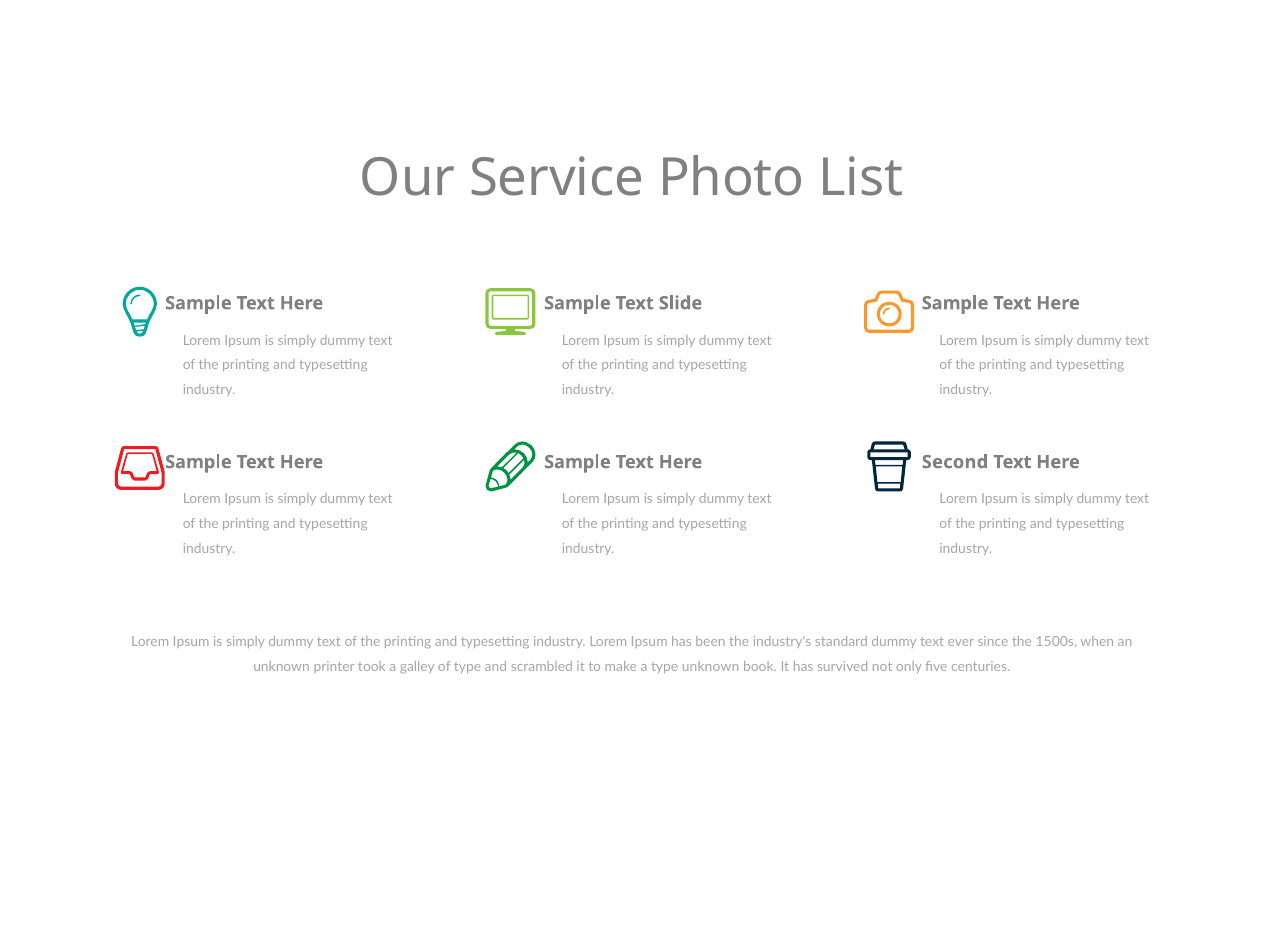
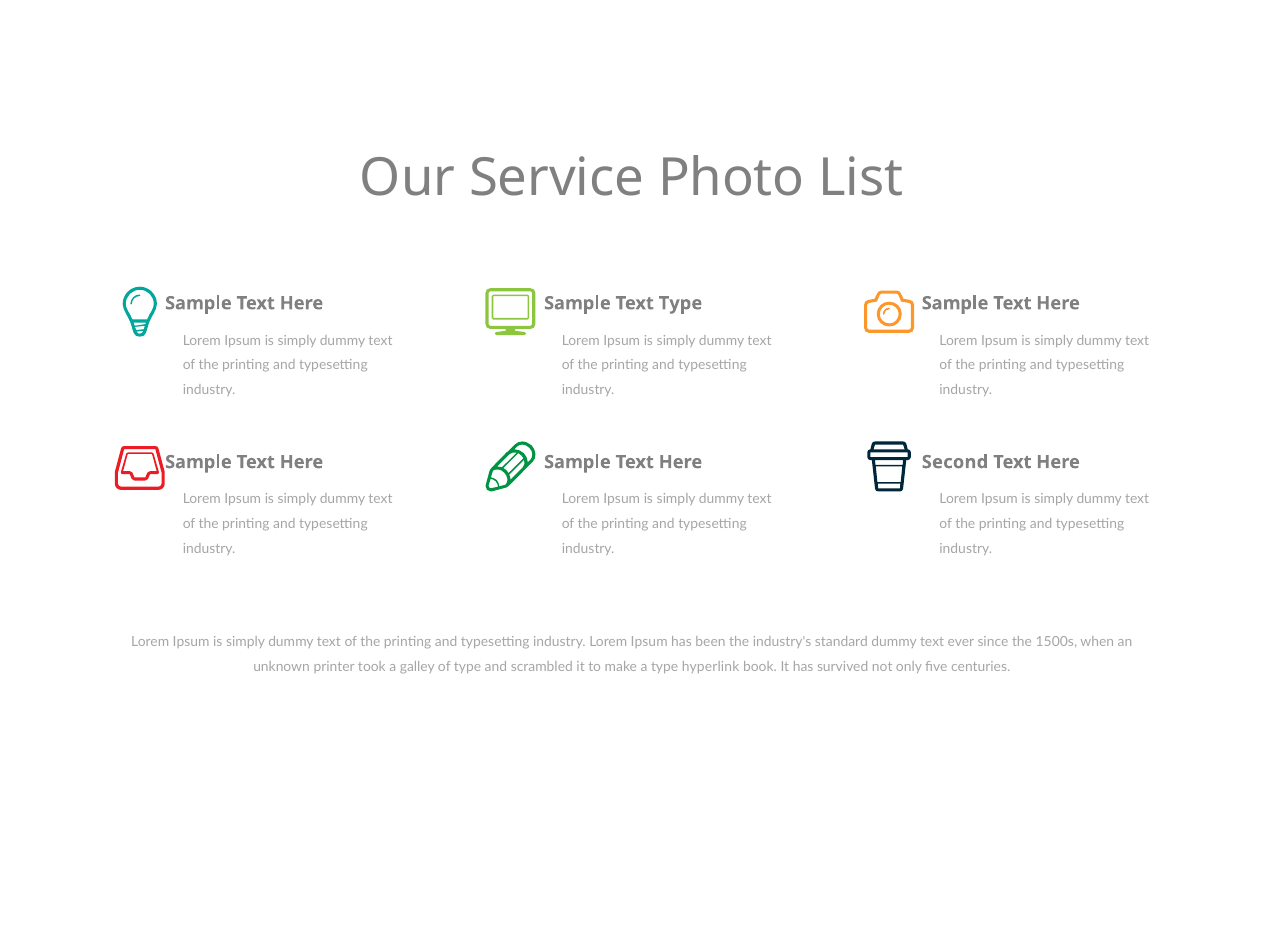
Text Slide: Slide -> Type (681, 303)
type unknown: unknown -> hyperlink (711, 667)
